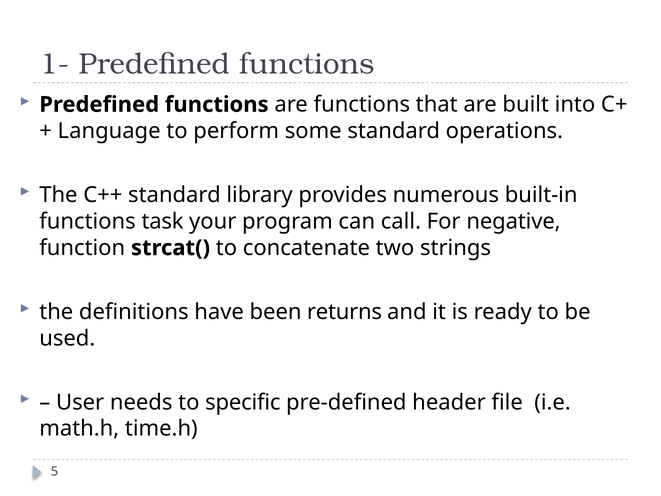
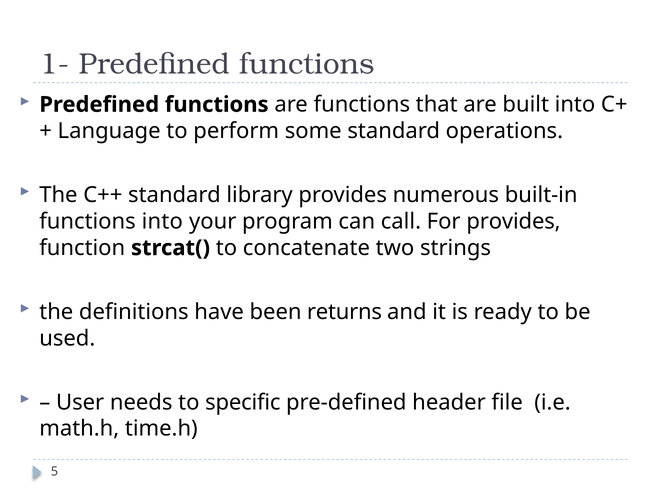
functions task: task -> into (162, 221)
For negative: negative -> provides (514, 221)
